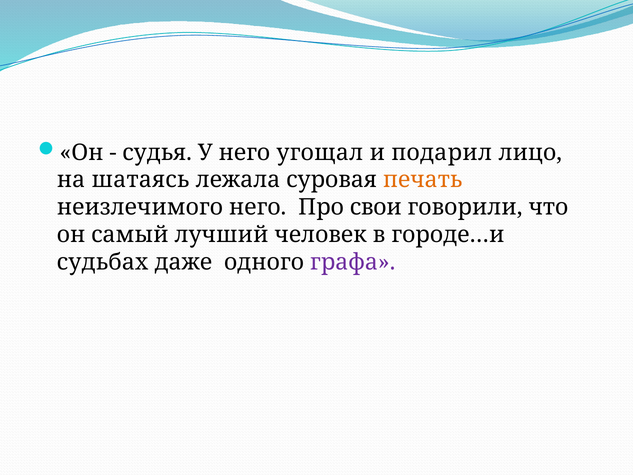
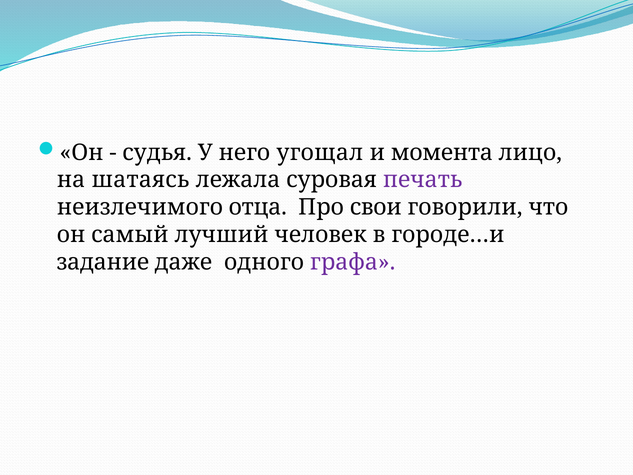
подарил: подарил -> момента (442, 152)
печать colour: orange -> purple (423, 180)
неизлечимого него: него -> отца (258, 207)
судьбах: судьбах -> задание (103, 262)
